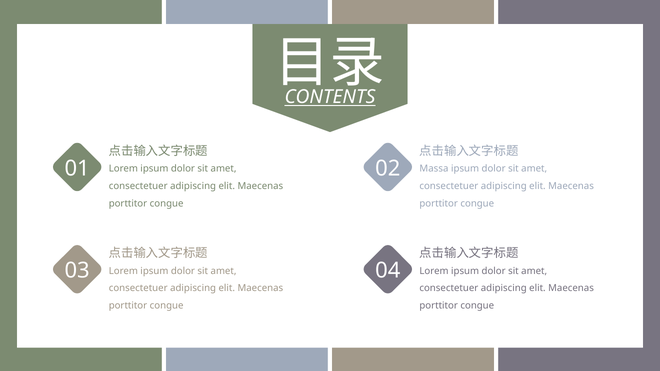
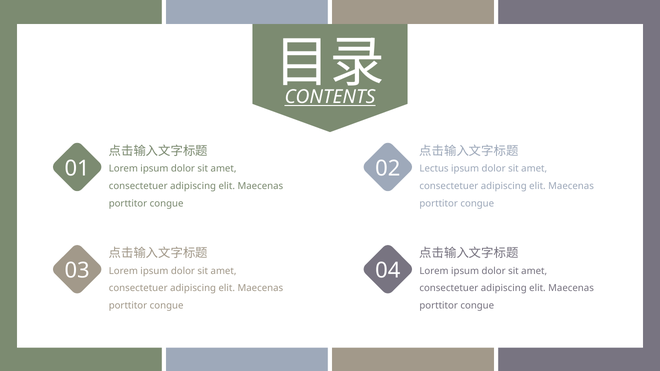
Massa: Massa -> Lectus (434, 169)
